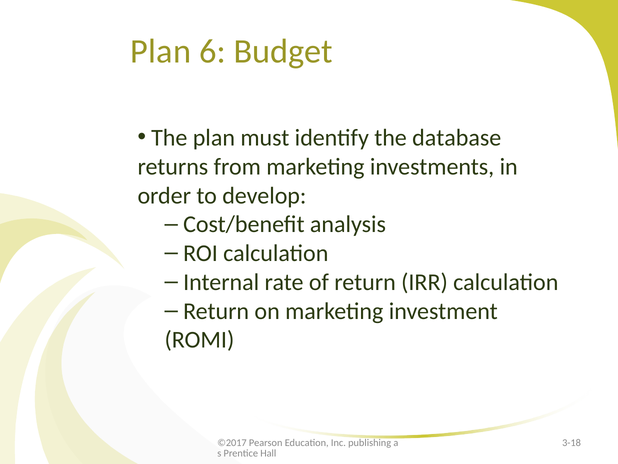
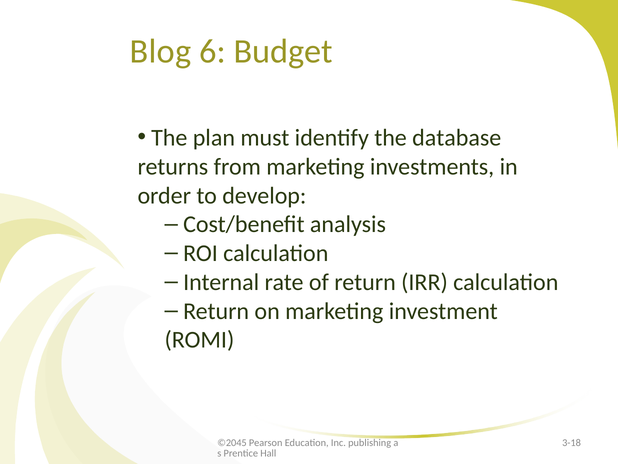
Plan: Plan -> Blog (161, 51)
©2017: ©2017 -> ©2045 (232, 443)
